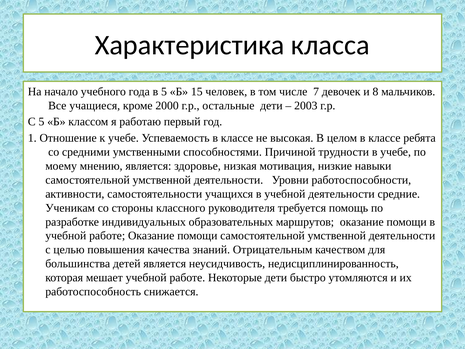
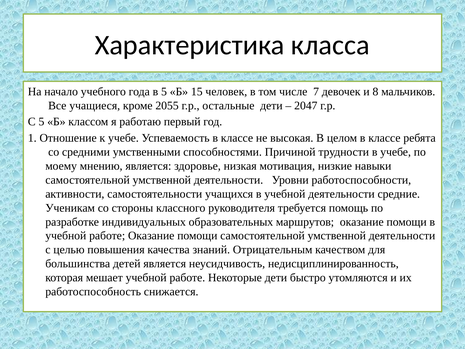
2000: 2000 -> 2055 (167, 105)
2003: 2003 -> 2047 (306, 105)
